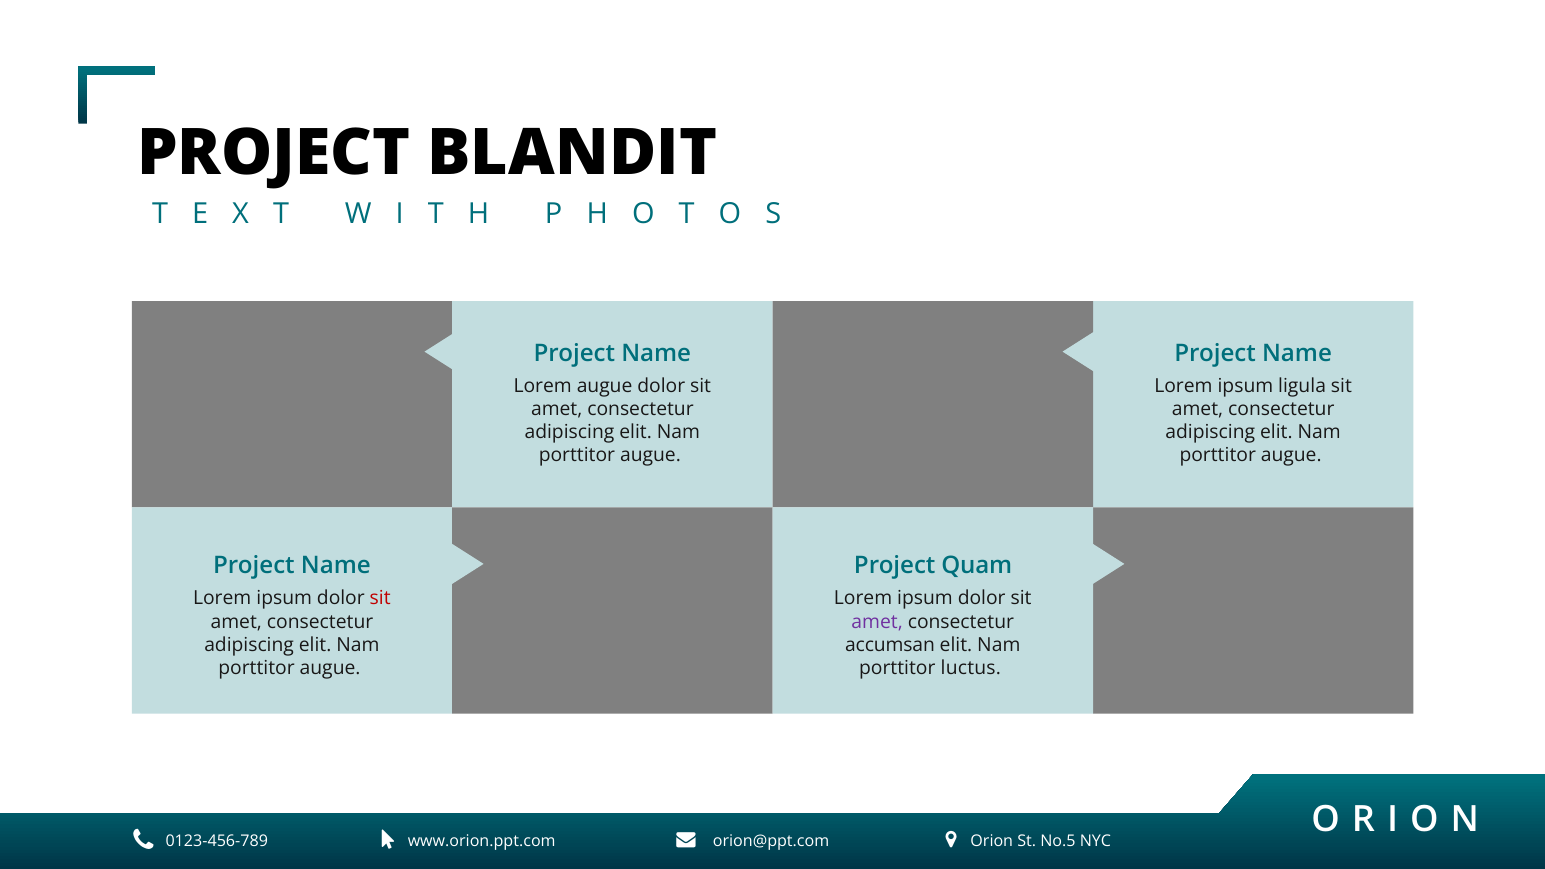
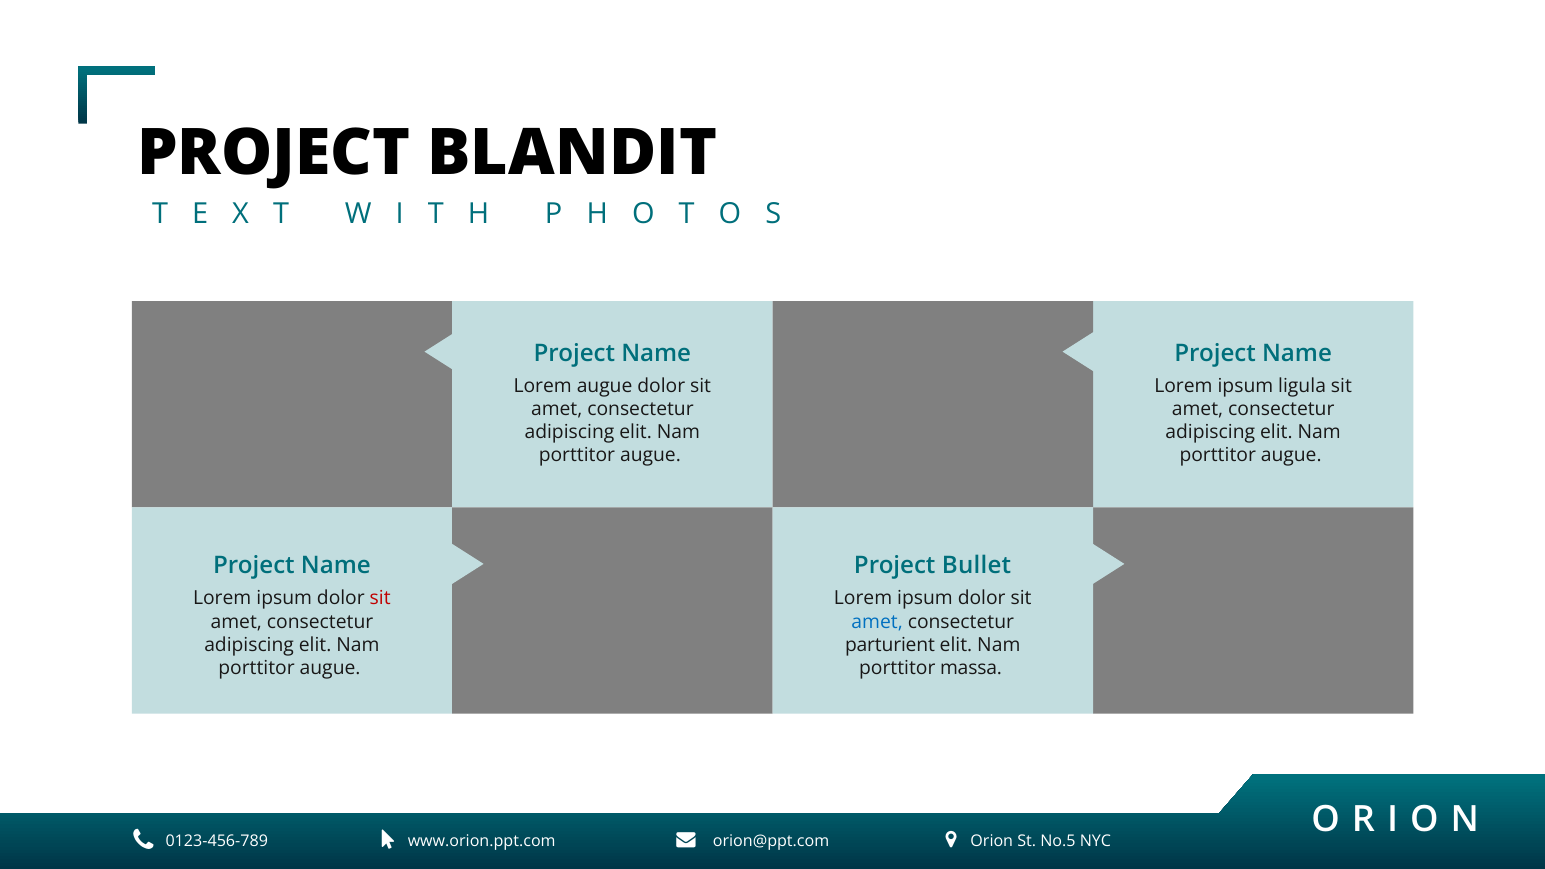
Quam: Quam -> Bullet (977, 566)
amet colour: purple -> blue (877, 622)
accumsan: accumsan -> parturient (890, 645)
luctus: luctus -> massa (971, 668)
